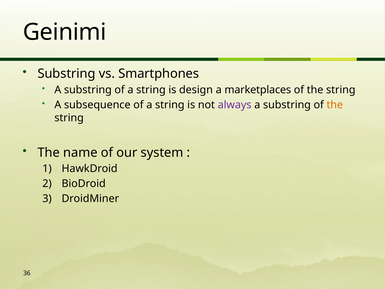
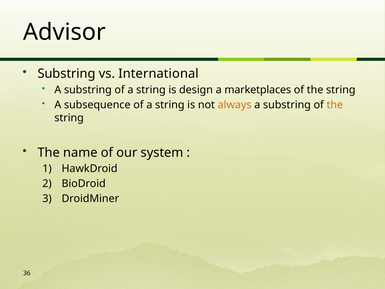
Geinimi: Geinimi -> Advisor (65, 32)
Smartphones: Smartphones -> International (159, 74)
always colour: purple -> orange (235, 105)
